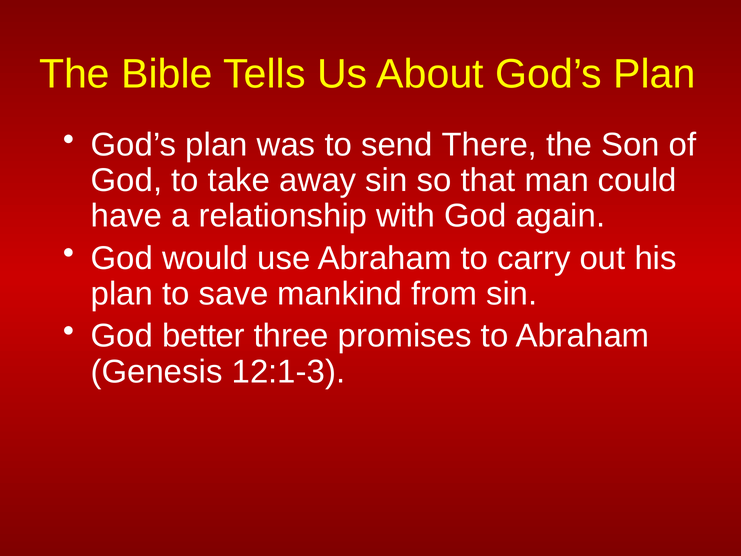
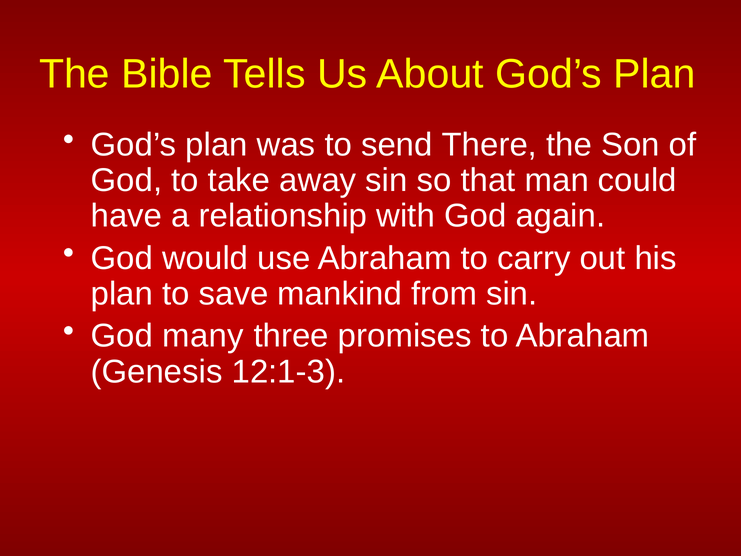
better: better -> many (203, 336)
